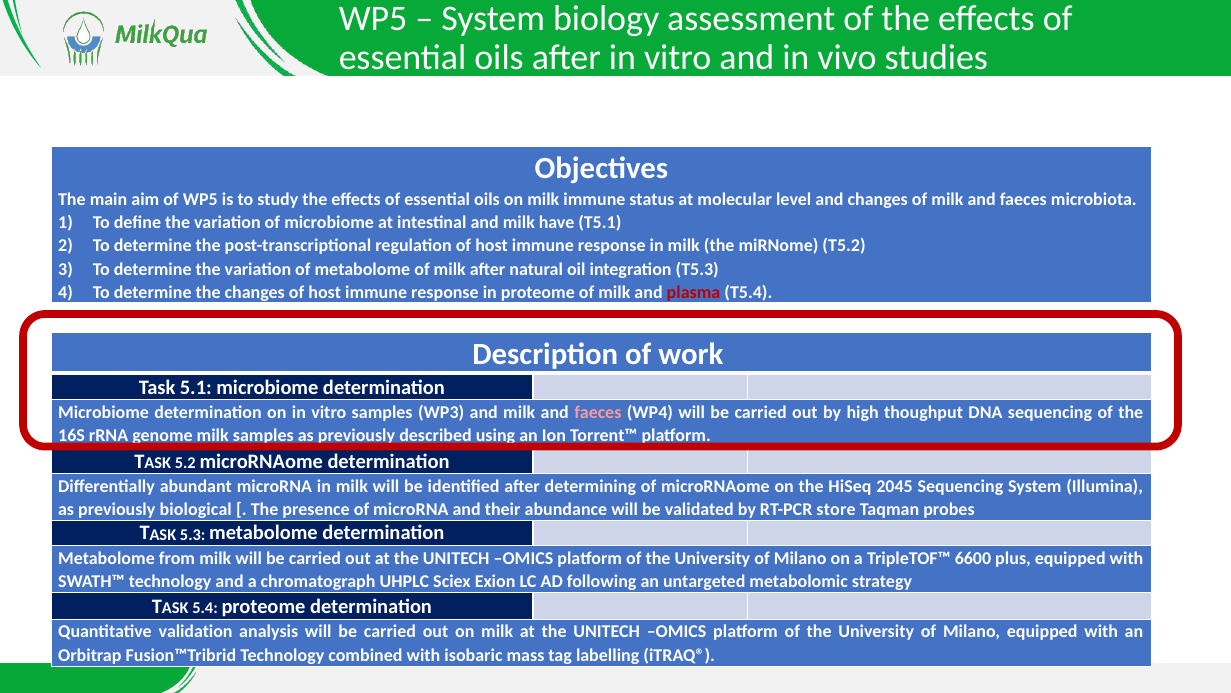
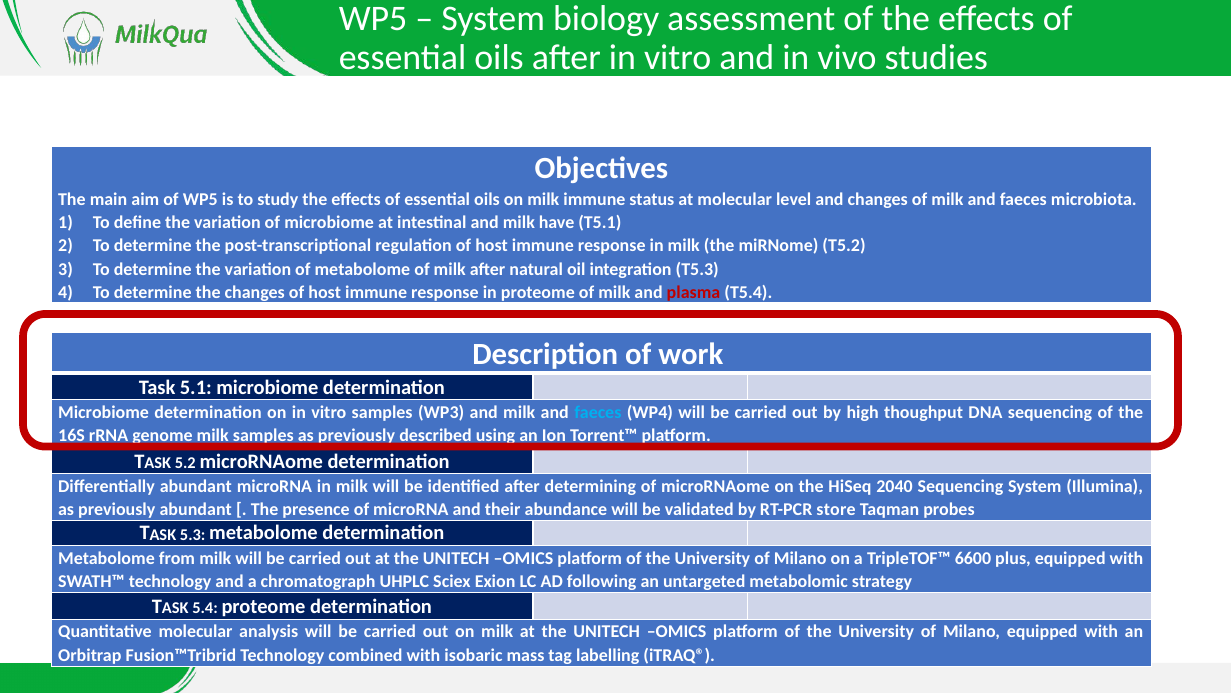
faeces colour: pink -> light blue (598, 412)
2045: 2045 -> 2040 (894, 486)
previously biological: biological -> abundant (196, 509)
Quantitative validation: validation -> molecular (196, 631)
